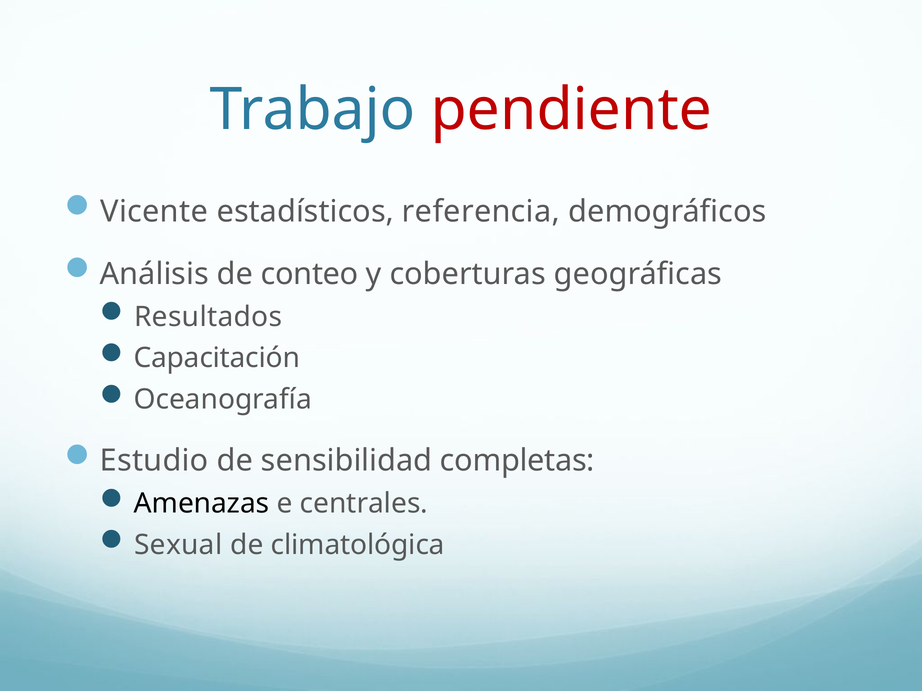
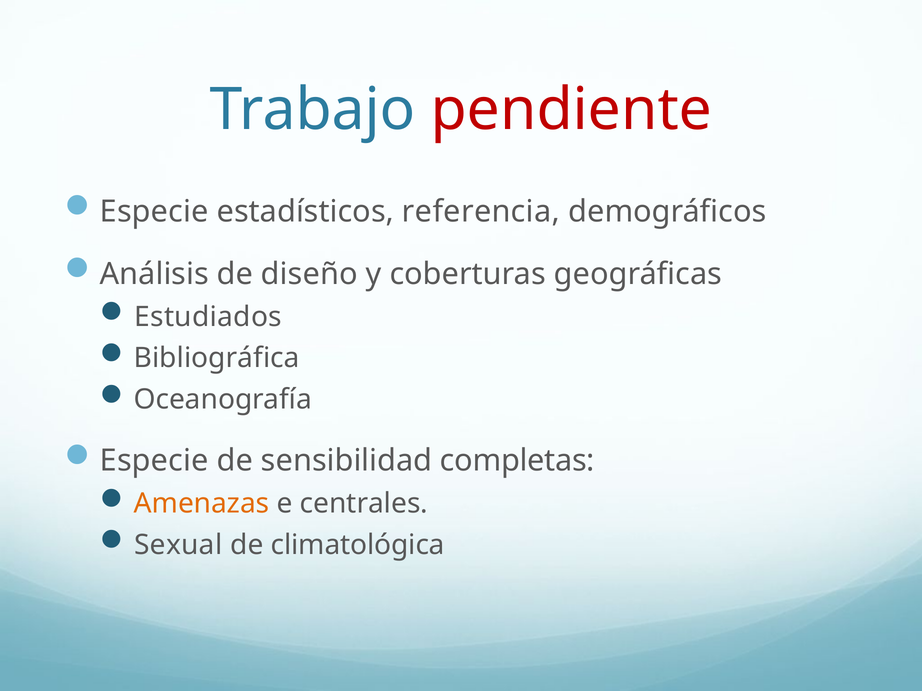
Vicente: Vicente -> Especie (154, 212)
conteo: conteo -> diseño (309, 274)
Resultados: Resultados -> Estudiados (208, 317)
Capacitación: Capacitación -> Bibliográfica (217, 358)
Estudio: Estudio -> Especie (154, 461)
Amenazas colour: black -> orange (202, 504)
